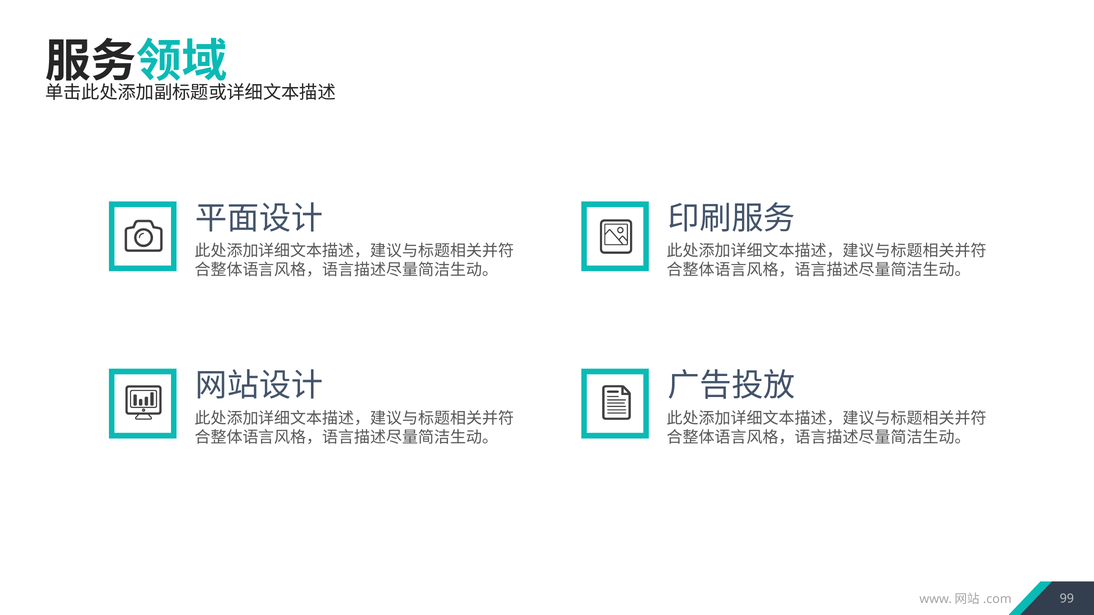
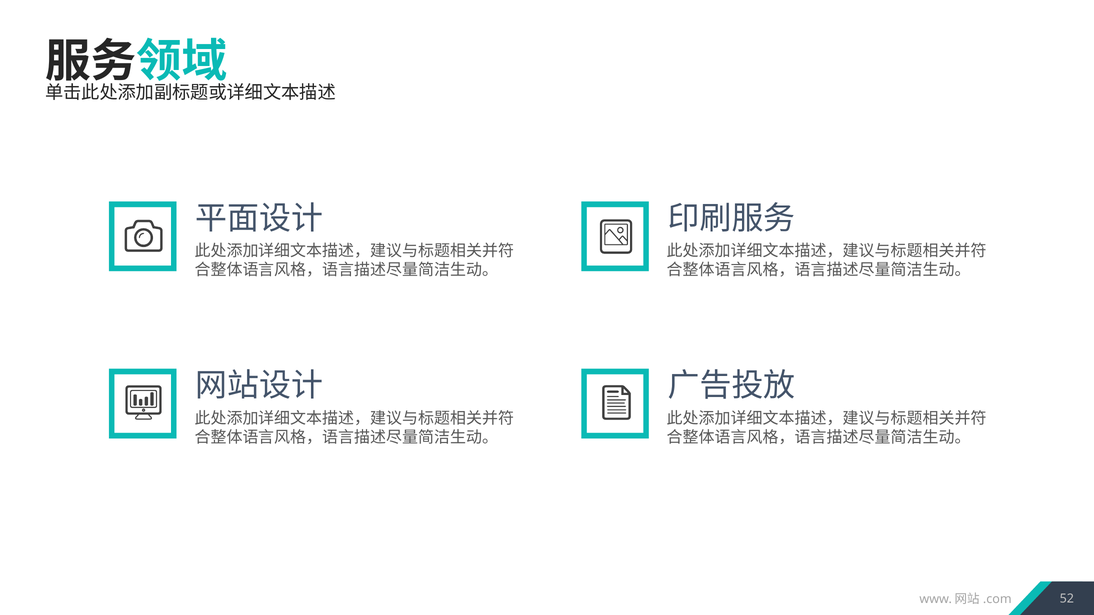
99: 99 -> 52 (1067, 599)
